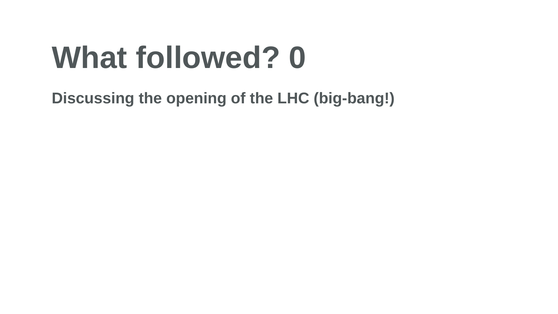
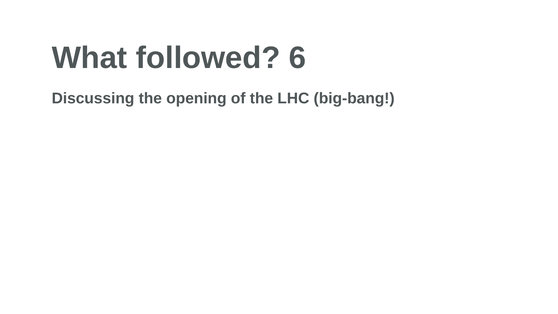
0: 0 -> 6 (298, 58)
